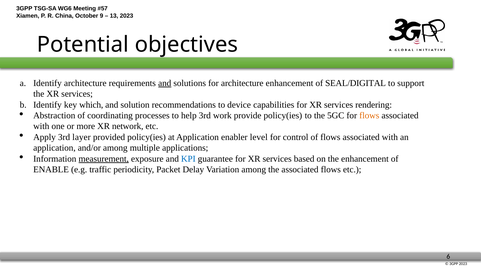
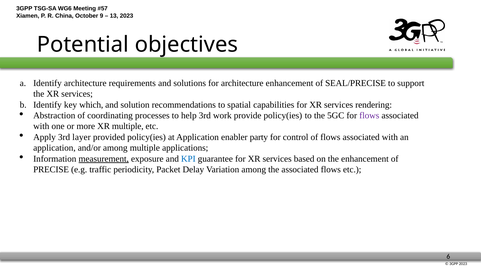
and underline: present -> none (165, 83)
SEAL/DIGITAL: SEAL/DIGITAL -> SEAL/PRECISE (356, 83)
device: device -> spatial (239, 105)
flows colour: orange -> purple (369, 116)
XR network: network -> multiple (128, 127)
level: level -> party (259, 137)
ENABLE: ENABLE -> PRECISE (51, 170)
